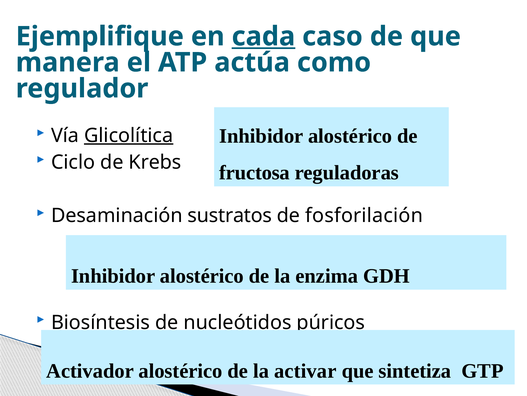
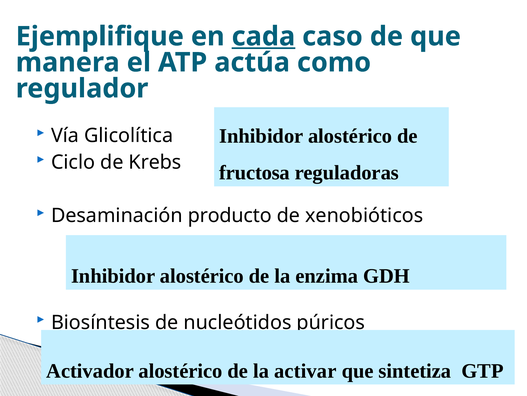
Glicolítica underline: present -> none (129, 135)
sustratos: sustratos -> producto (230, 215)
fosforilación: fosforilación -> xenobióticos (364, 215)
